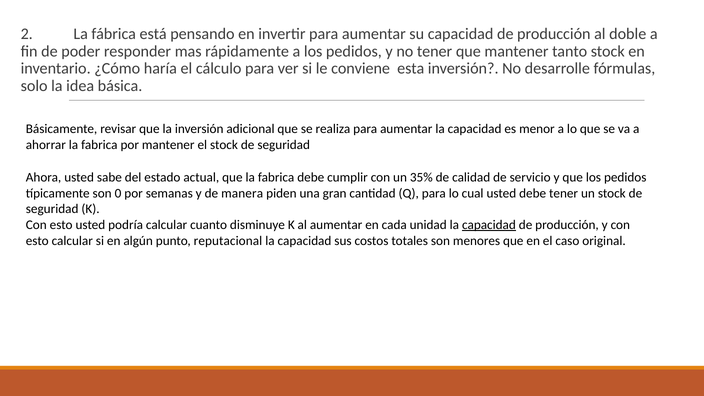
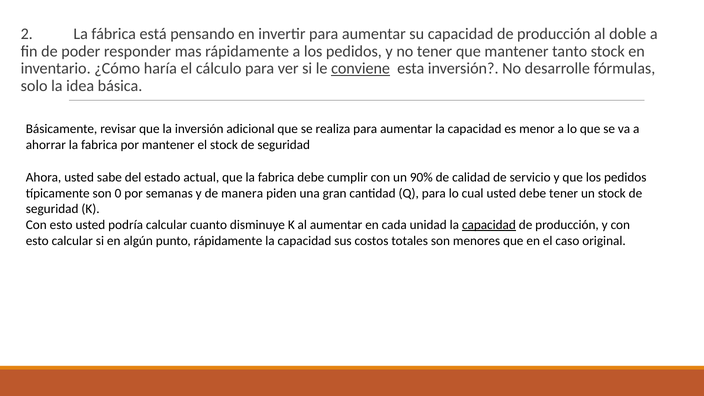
conviene underline: none -> present (361, 69)
35%: 35% -> 90% (421, 177)
punto reputacional: reputacional -> rápidamente (228, 241)
